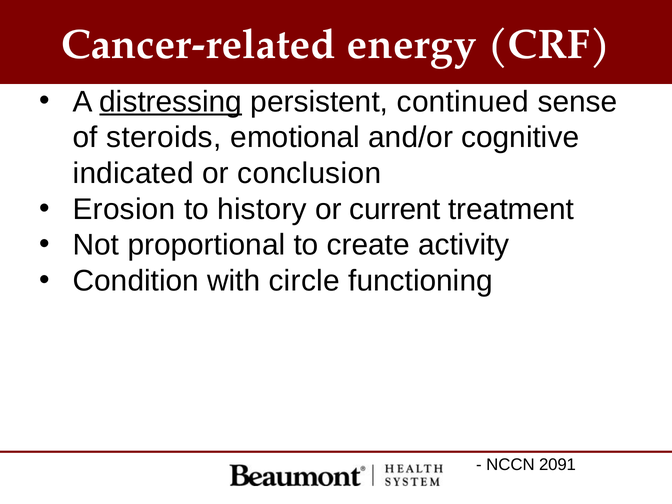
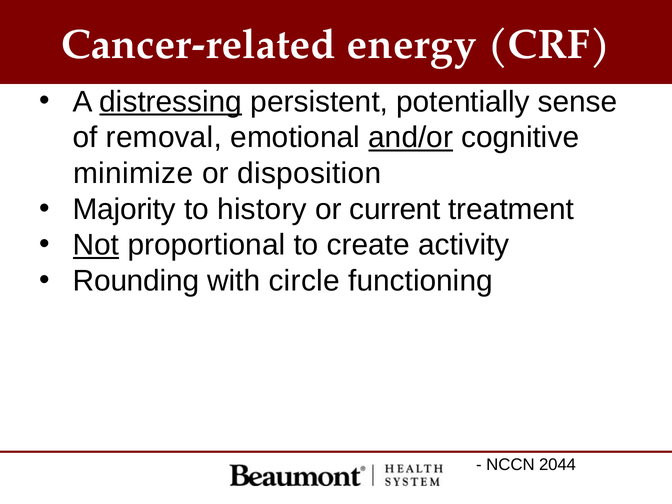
continued: continued -> potentially (463, 102)
steroids: steroids -> removal (164, 138)
and/or underline: none -> present (411, 138)
indicated: indicated -> minimize (133, 173)
conclusion: conclusion -> disposition (309, 173)
Erosion: Erosion -> Majority (124, 209)
Not underline: none -> present (96, 245)
Condition: Condition -> Rounding (136, 281)
2091: 2091 -> 2044 (557, 465)
